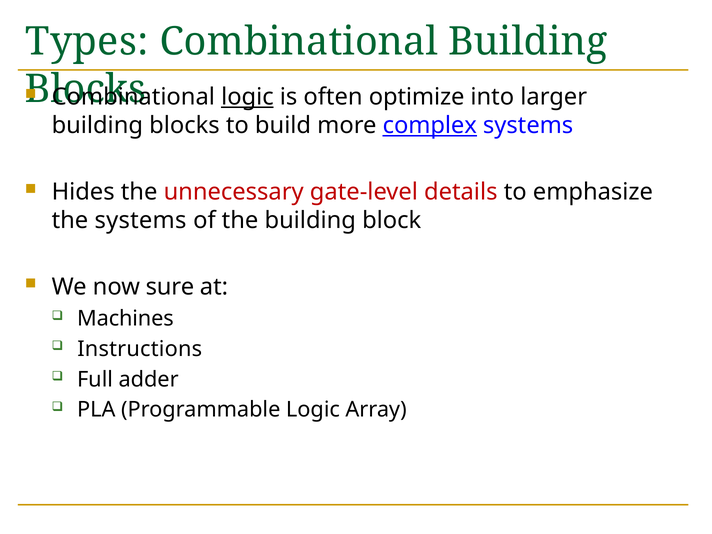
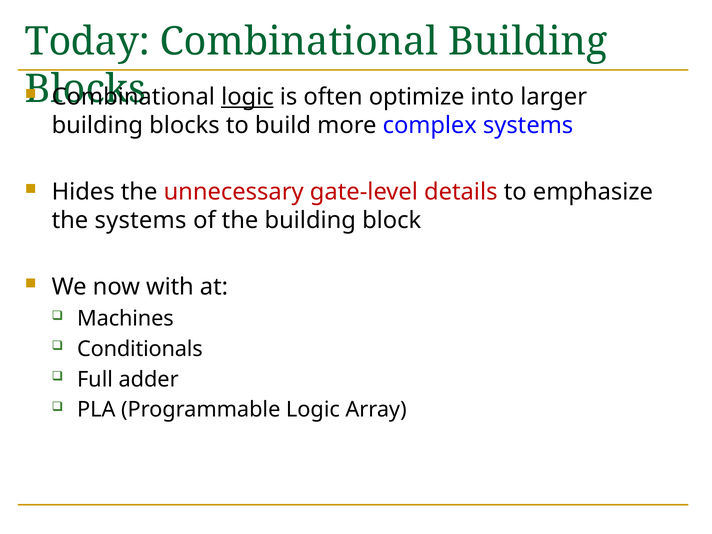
Types: Types -> Today (87, 42)
complex underline: present -> none (430, 126)
sure: sure -> with (170, 287)
Instructions: Instructions -> Conditionals (140, 349)
